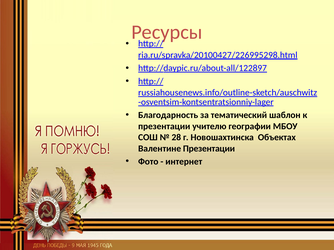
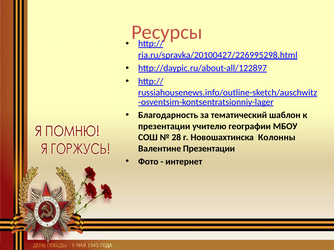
Объектах: Объектах -> Колонны (277, 138)
